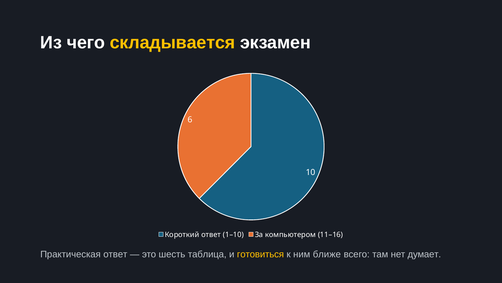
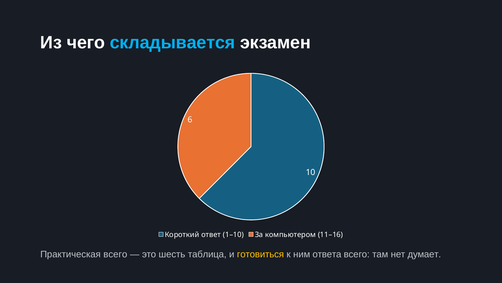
складывается colour: yellow -> light blue (173, 43)
Практическая ответ: ответ -> всего (115, 254)
ближе: ближе -> ответа (327, 254)
